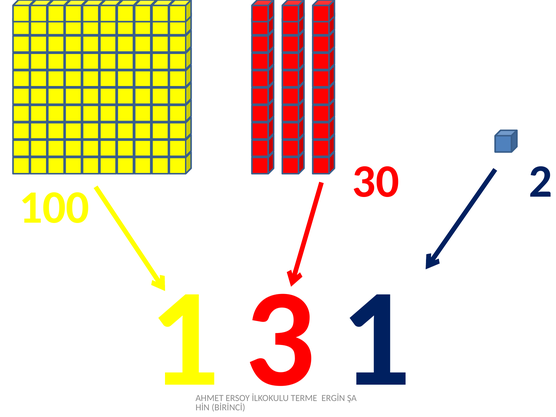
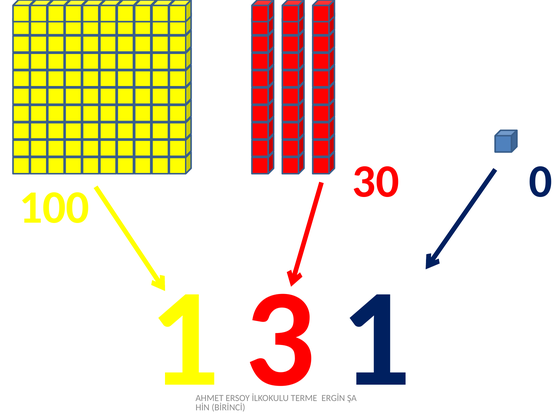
2: 2 -> 0 (541, 181)
